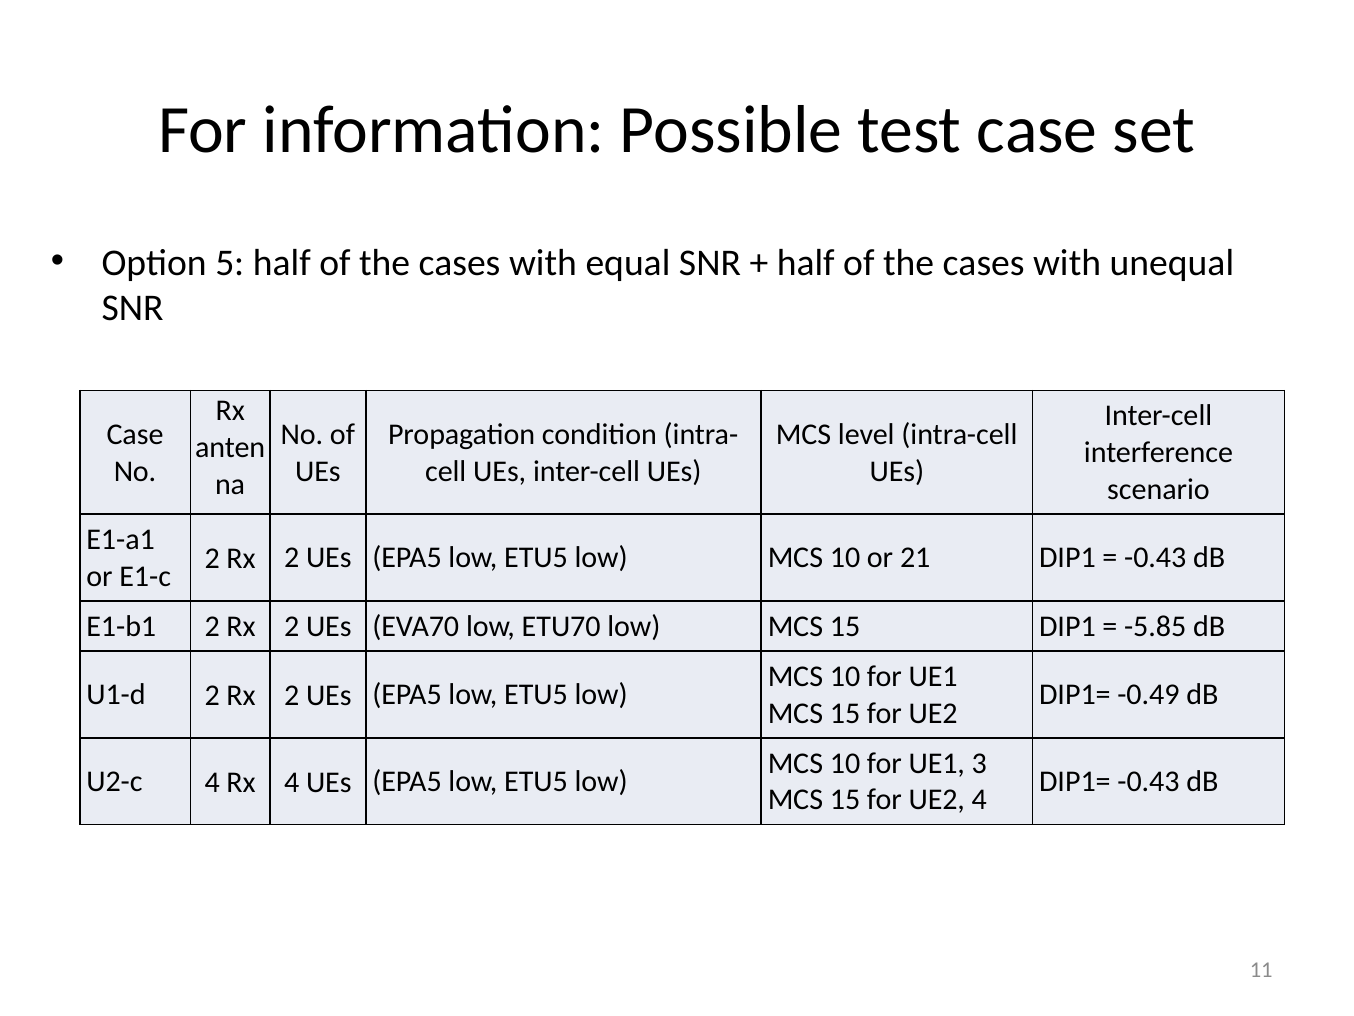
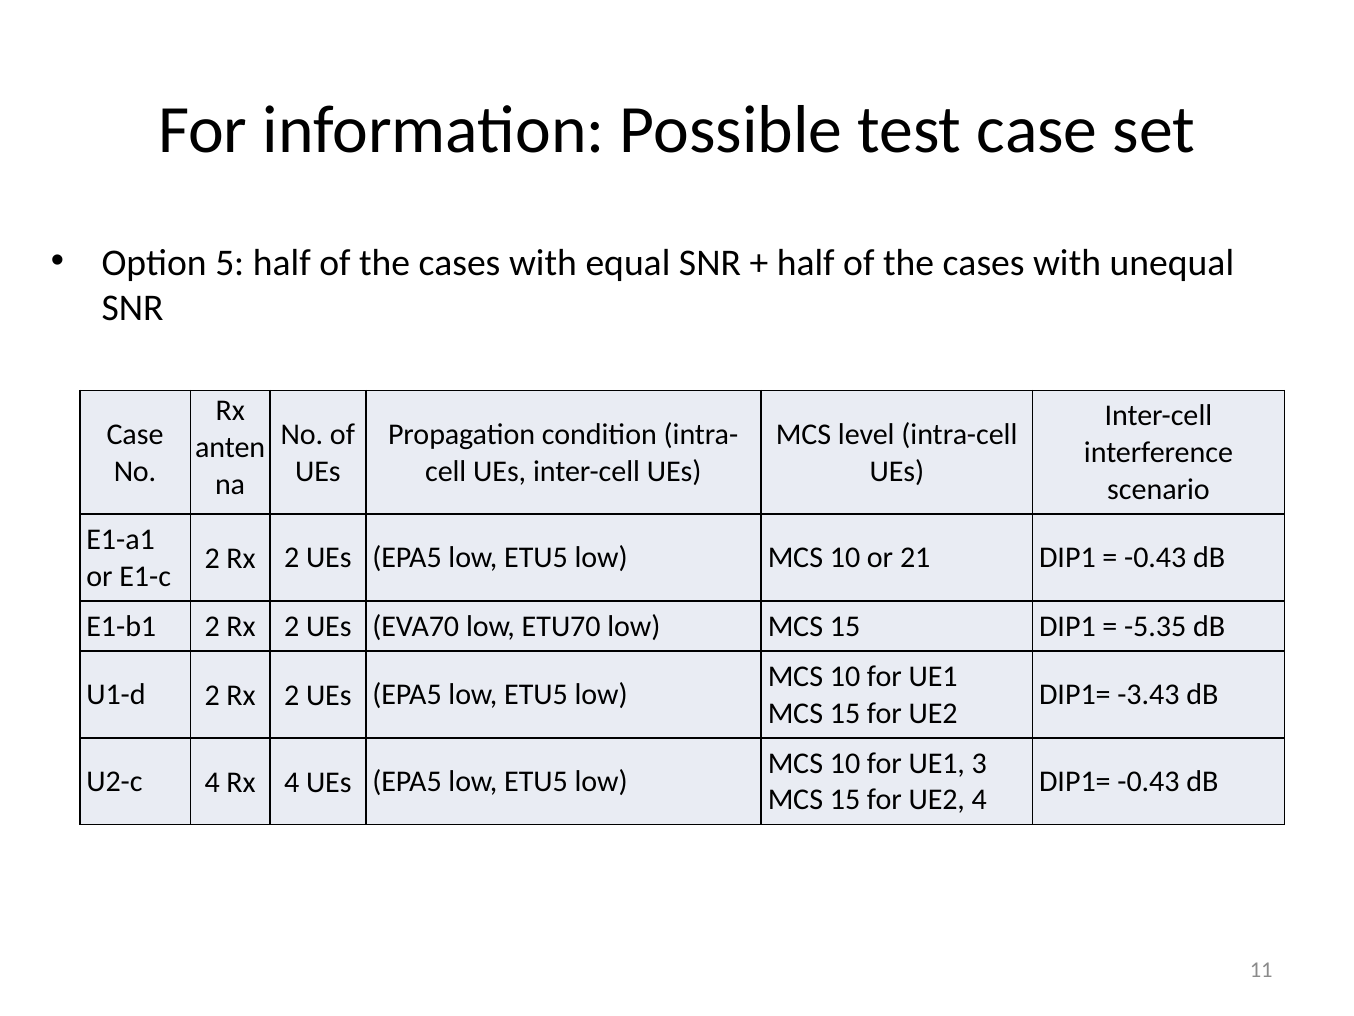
-5.85: -5.85 -> -5.35 (1155, 626)
-0.49: -0.49 -> -3.43 (1148, 694)
